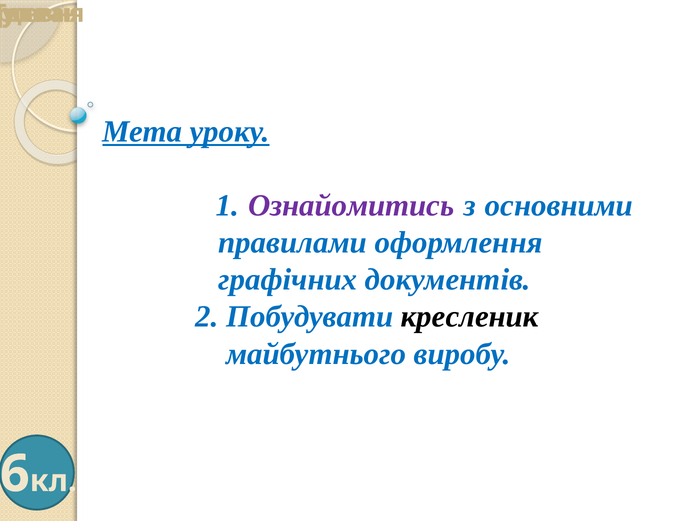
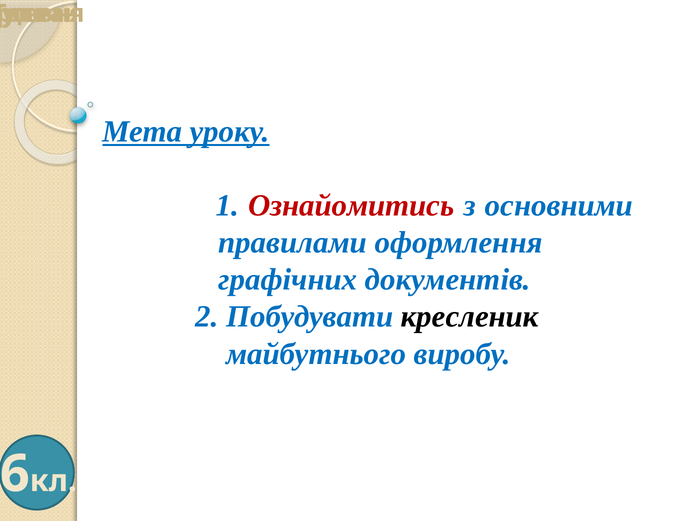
Ознайомитись colour: purple -> red (351, 206)
